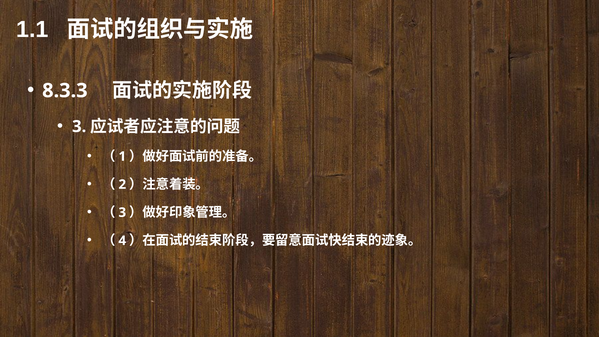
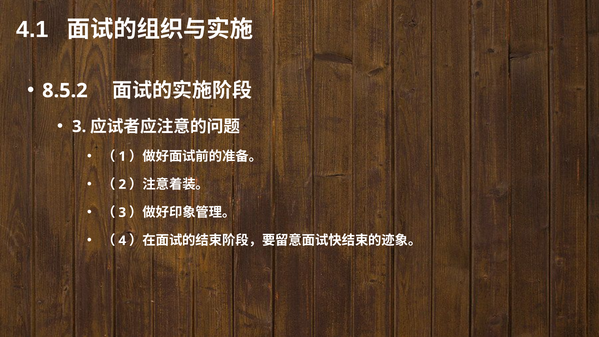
1.1: 1.1 -> 4.1 (32, 30)
8.3.3: 8.3.3 -> 8.5.2 (65, 91)
